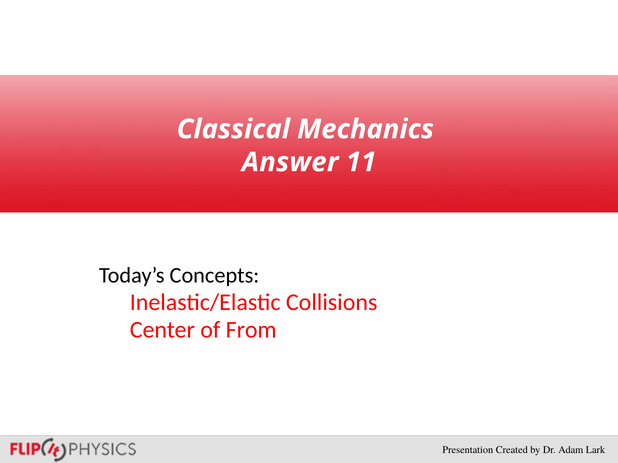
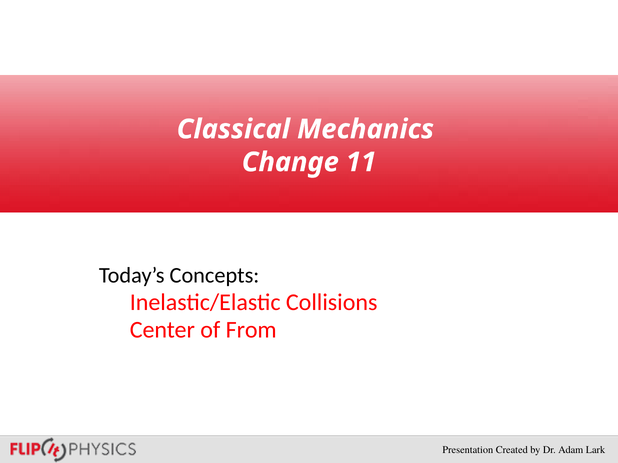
Answer: Answer -> Change (290, 162)
